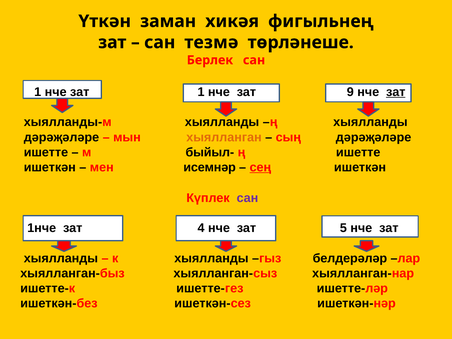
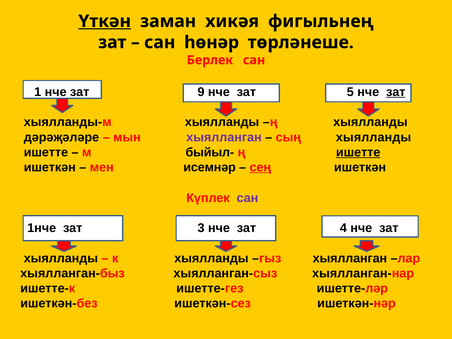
Үткән underline: none -> present (105, 21)
тезмә: тезмә -> һөнәр (212, 42)
зат 1: 1 -> 9 (201, 92)
9: 9 -> 5 (350, 92)
хыялланган colour: orange -> purple (224, 137)
сың дәрәҗәләре: дәрәҗәләре -> хыялланды (374, 137)
ишетте underline: none -> present (358, 152)
4: 4 -> 3 (201, 228)
5: 5 -> 4 (343, 228)
гыз белдерәләр: белдерәләр -> хыялланган (350, 258)
